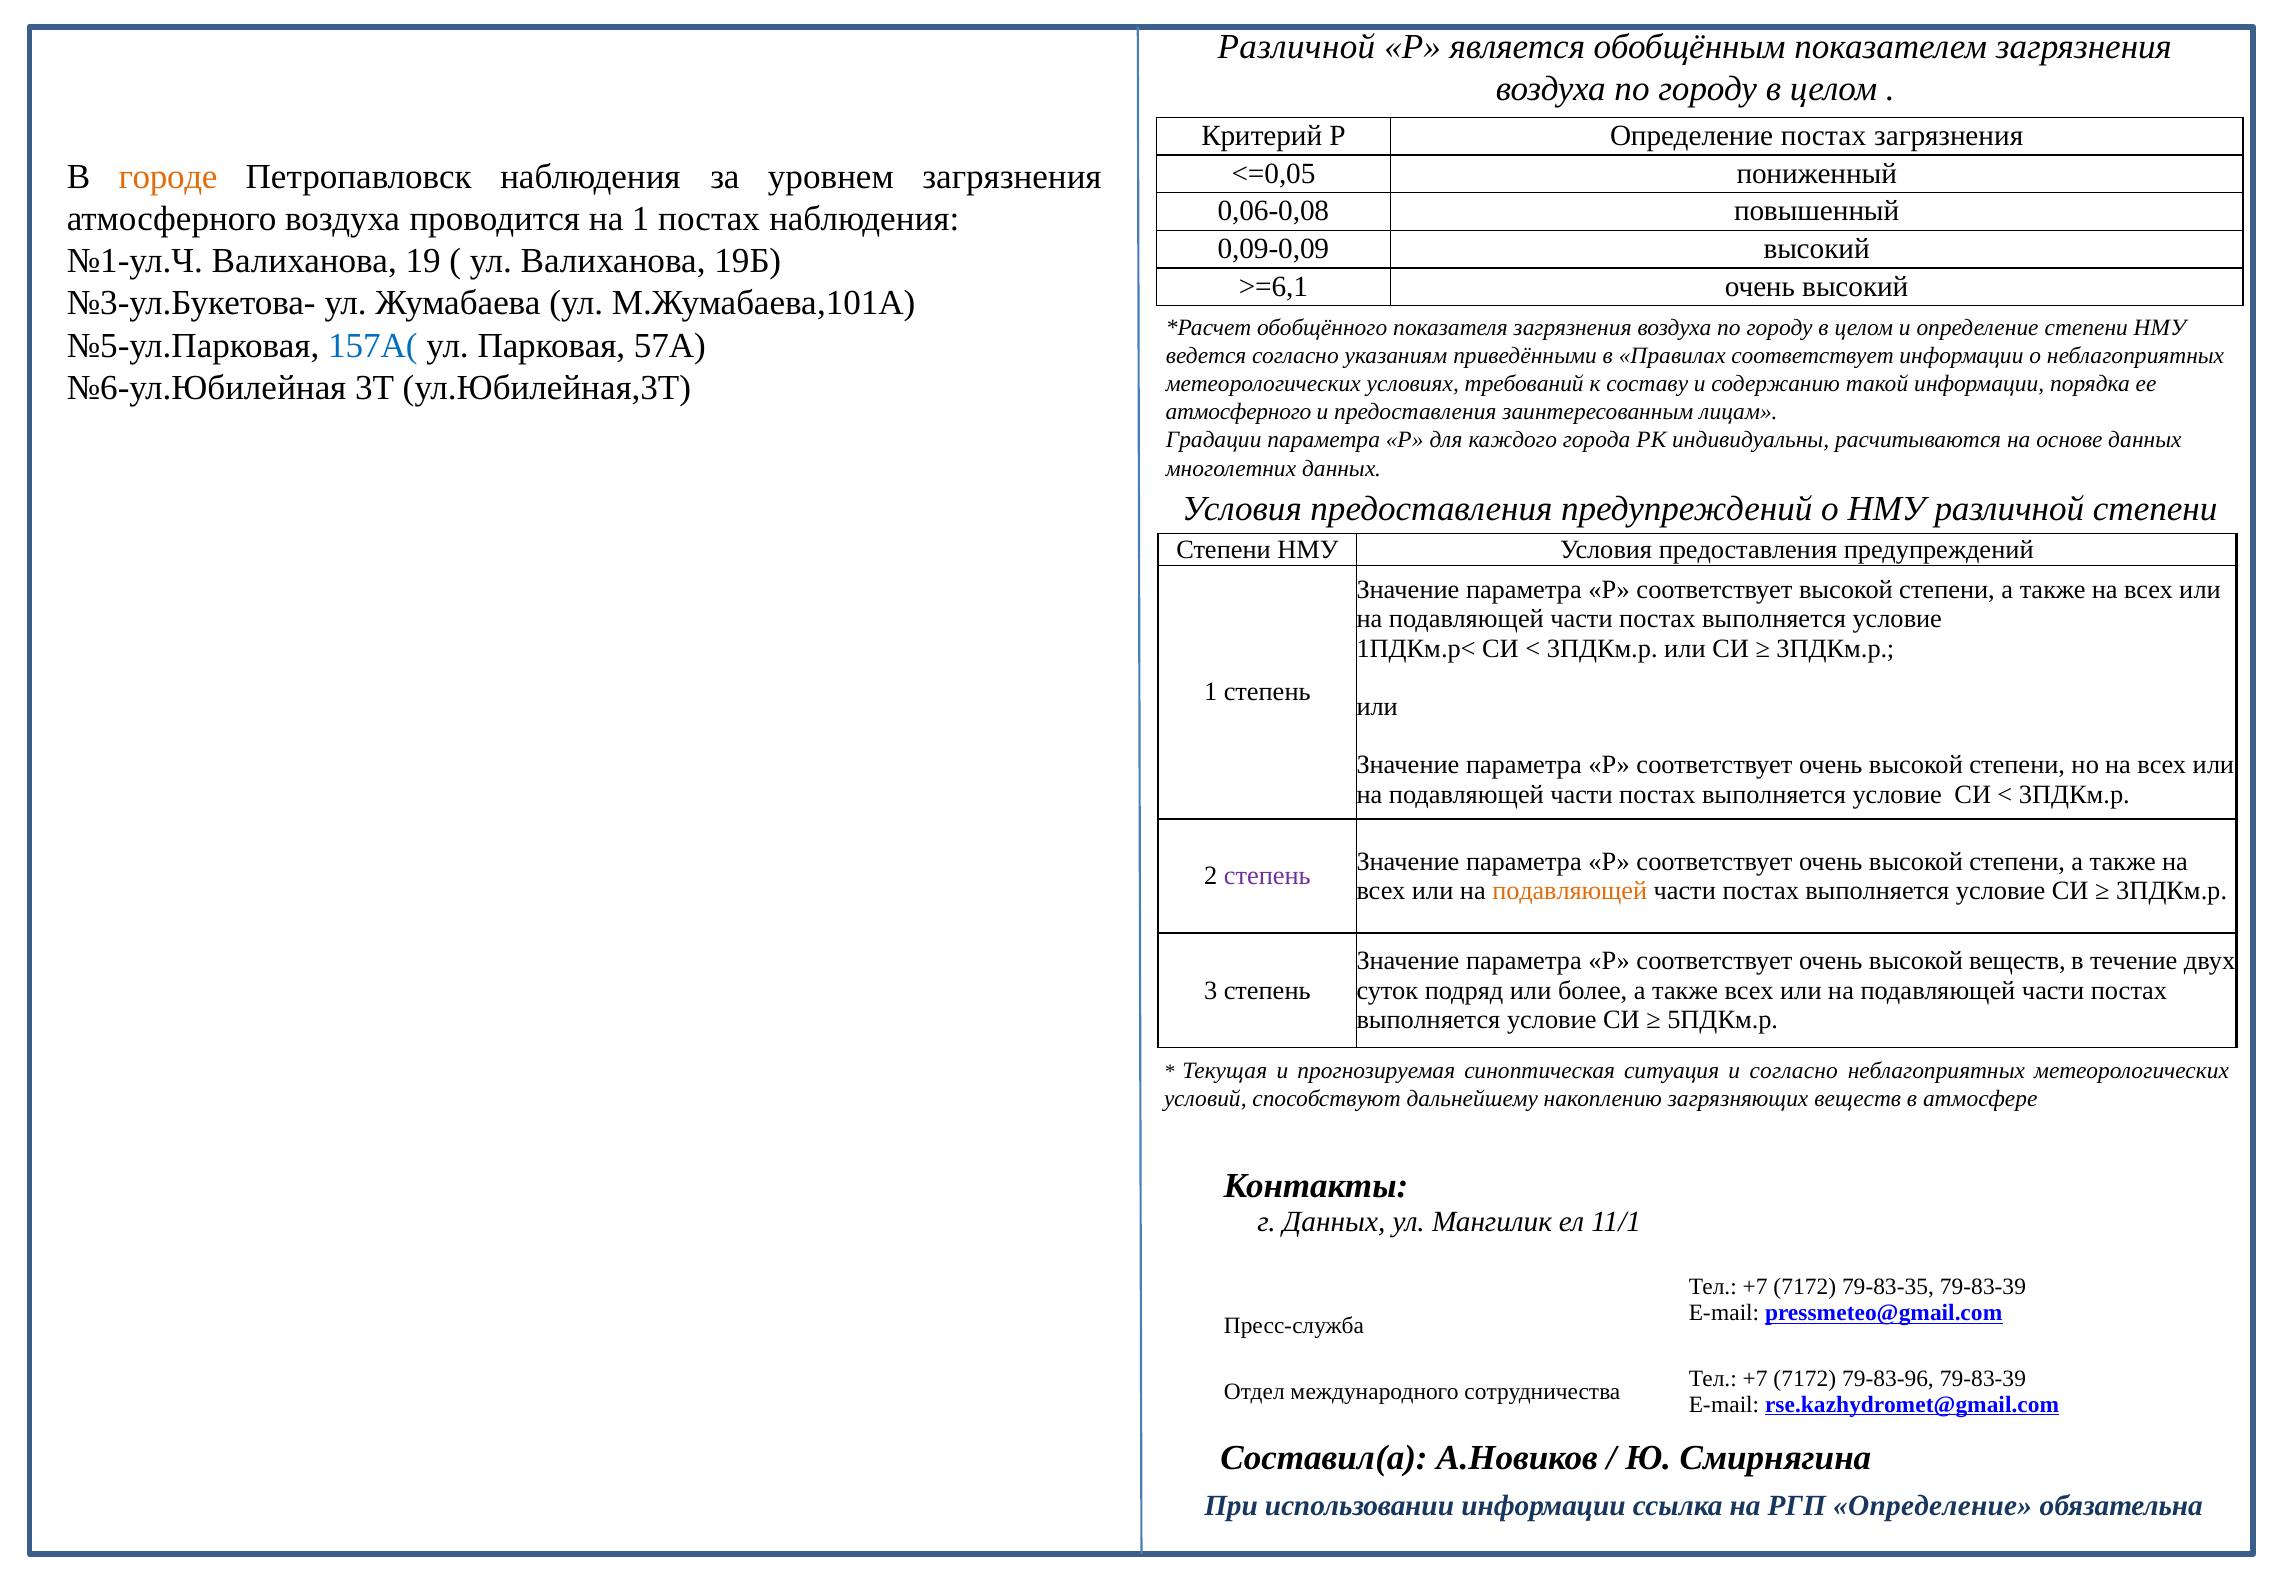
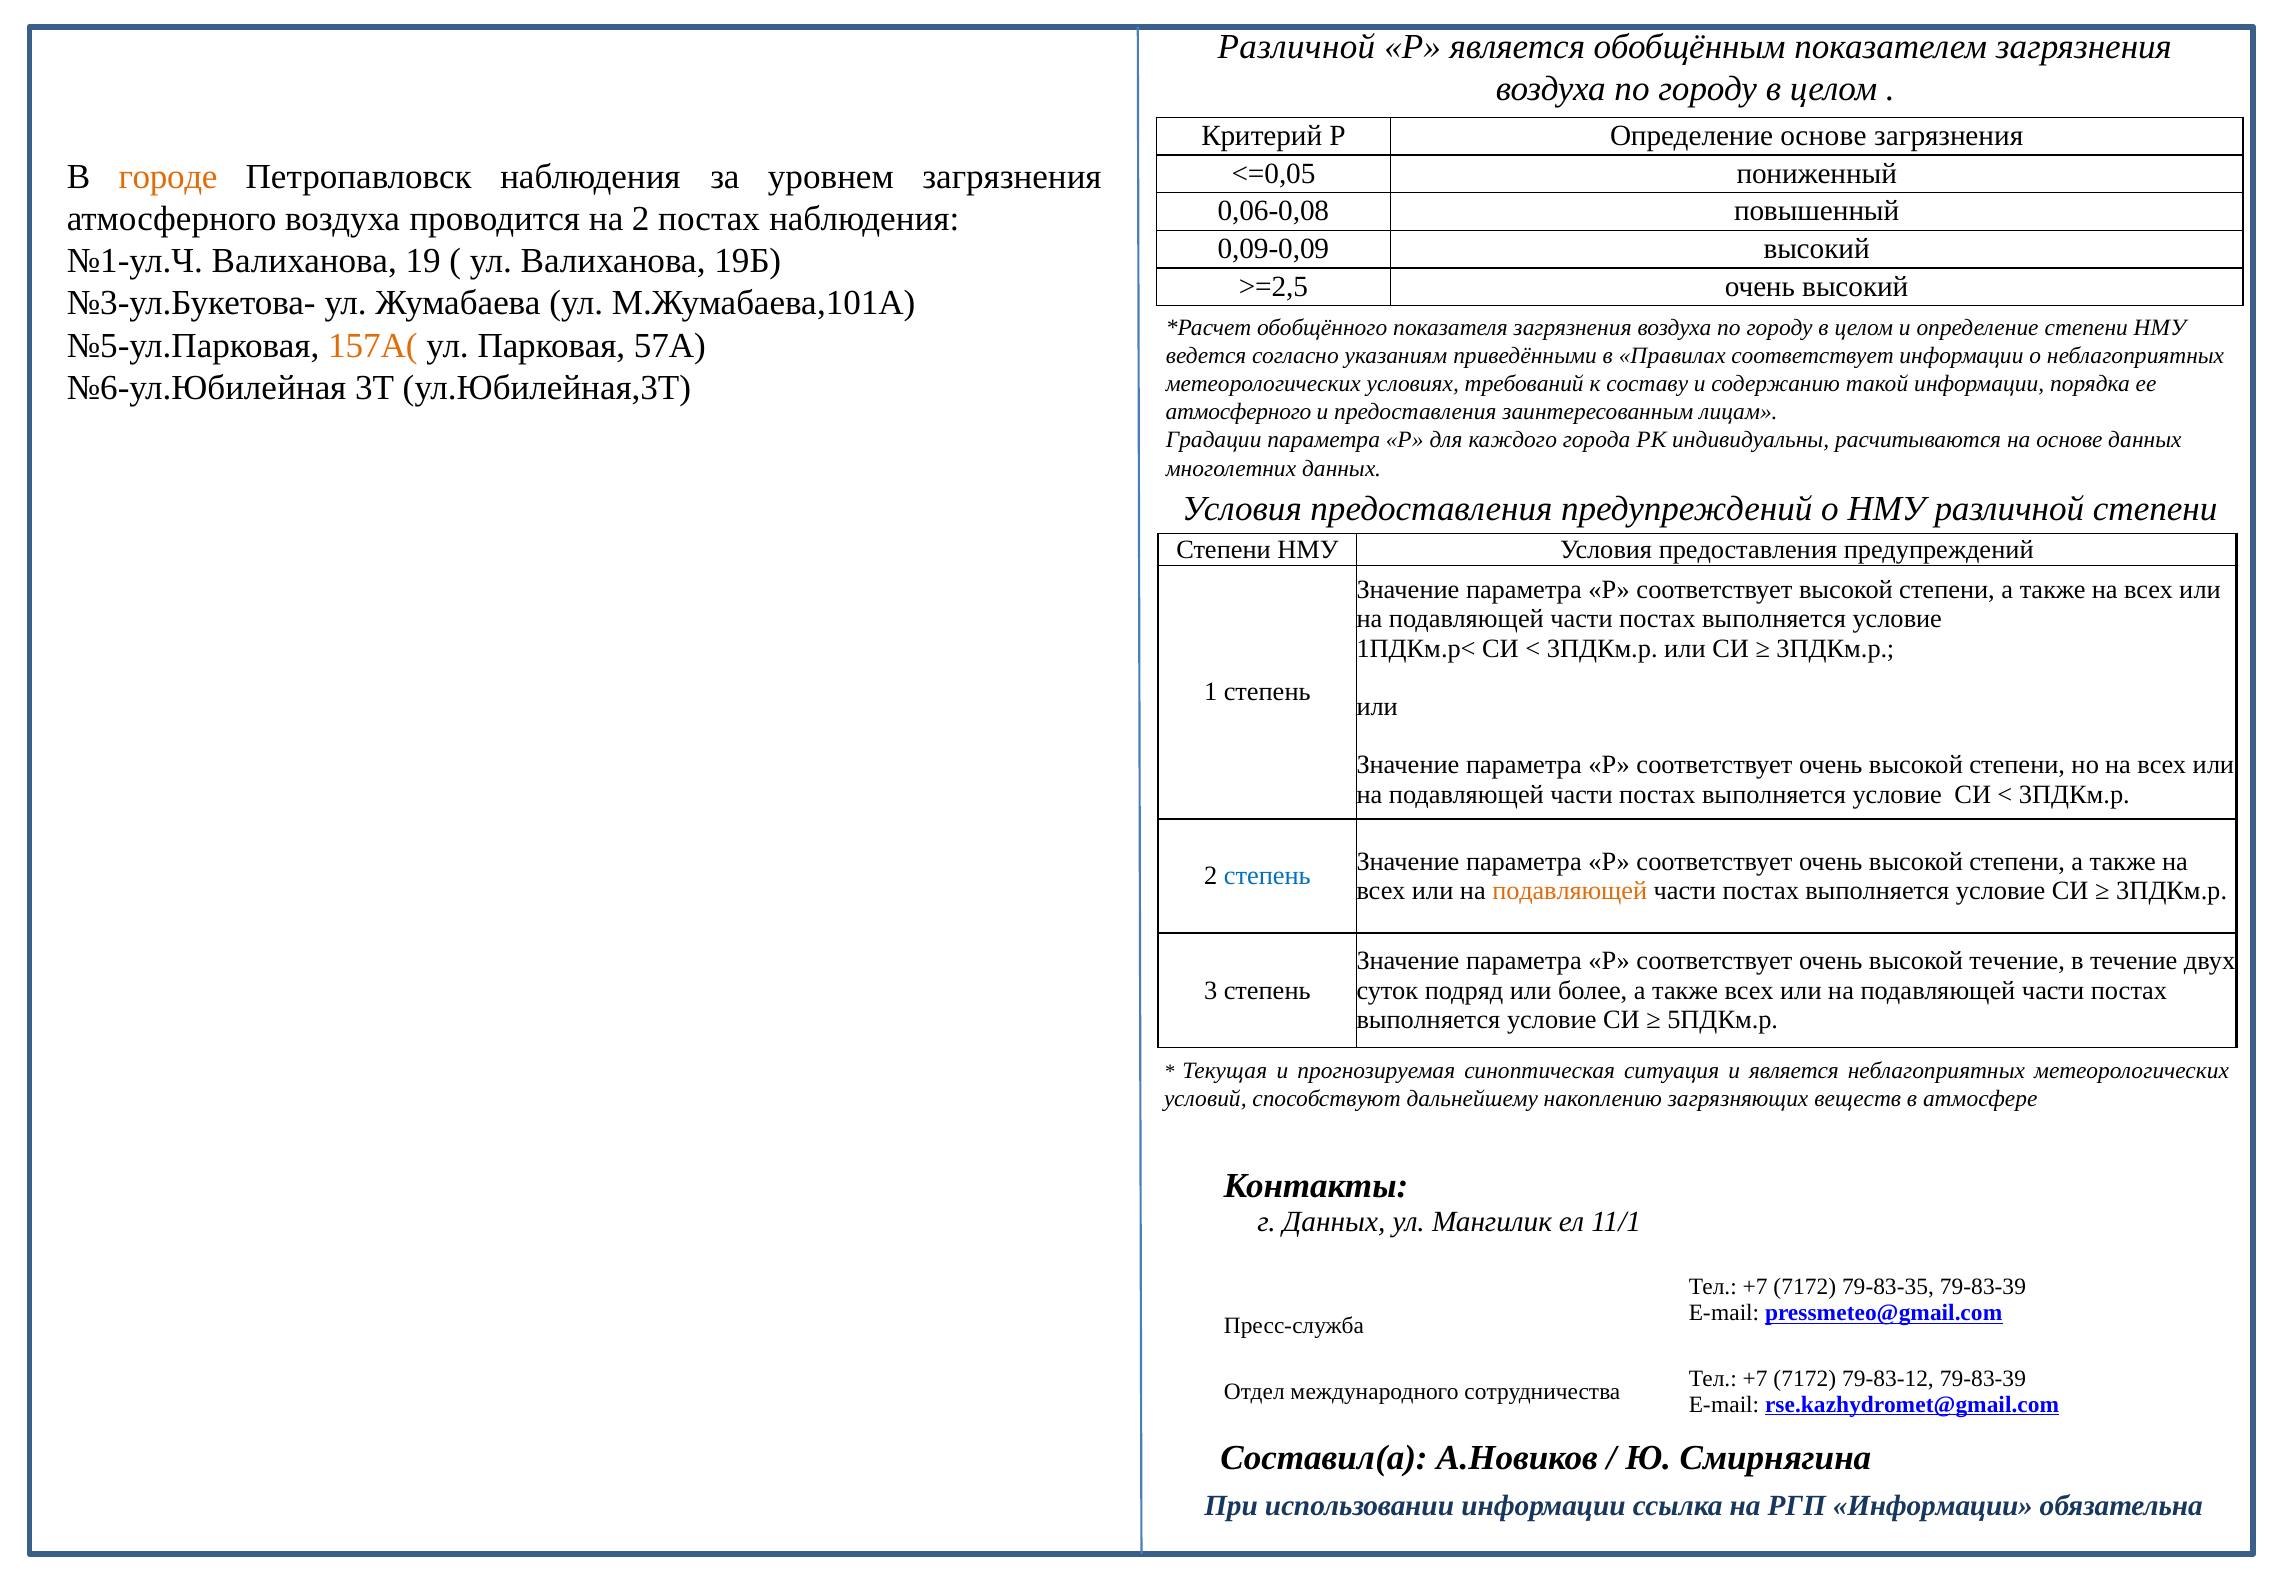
Определение постах: постах -> основе (1824, 136)
на 1: 1 -> 2 (641, 219)
>=6,1: >=6,1 -> >=2,5 (1273, 286)
157А( colour: blue -> orange (373, 345)
степень colour: purple -> blue (1267, 876)
высокой веществ: веществ -> течение (2017, 961)
и согласно: согласно -> является (1794, 1070)
79-83-96: 79-83-96 -> 79-83-12 (1888, 1378)
РГП Определение: Определение -> Информации (1933, 1505)
